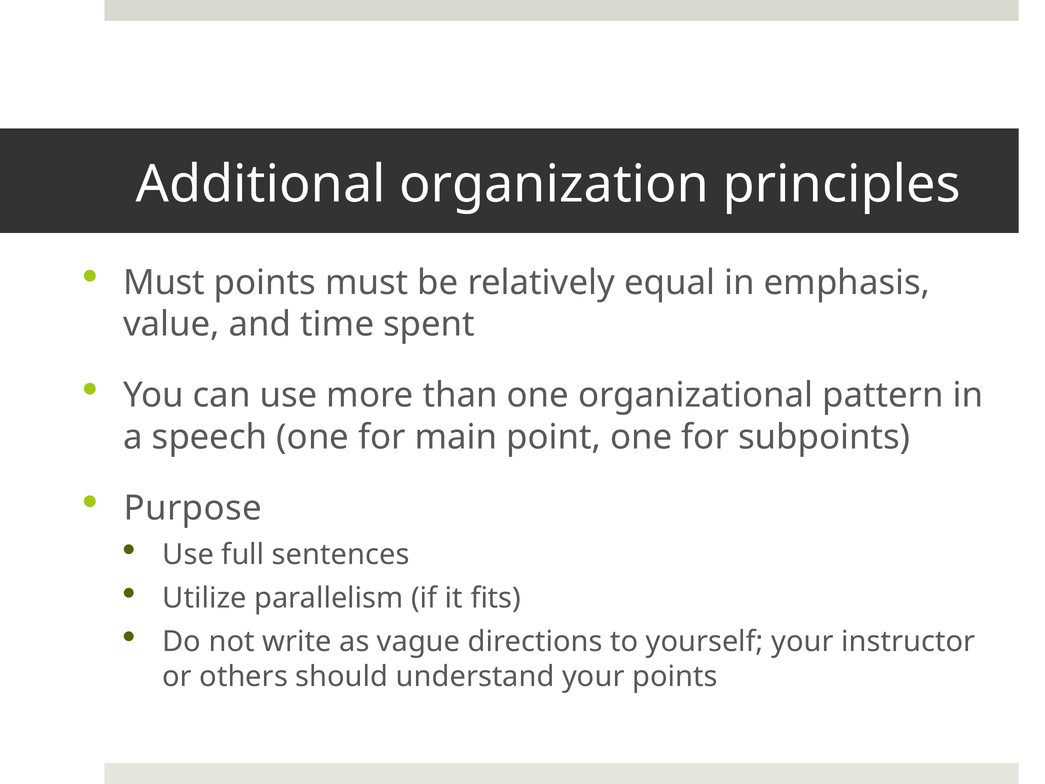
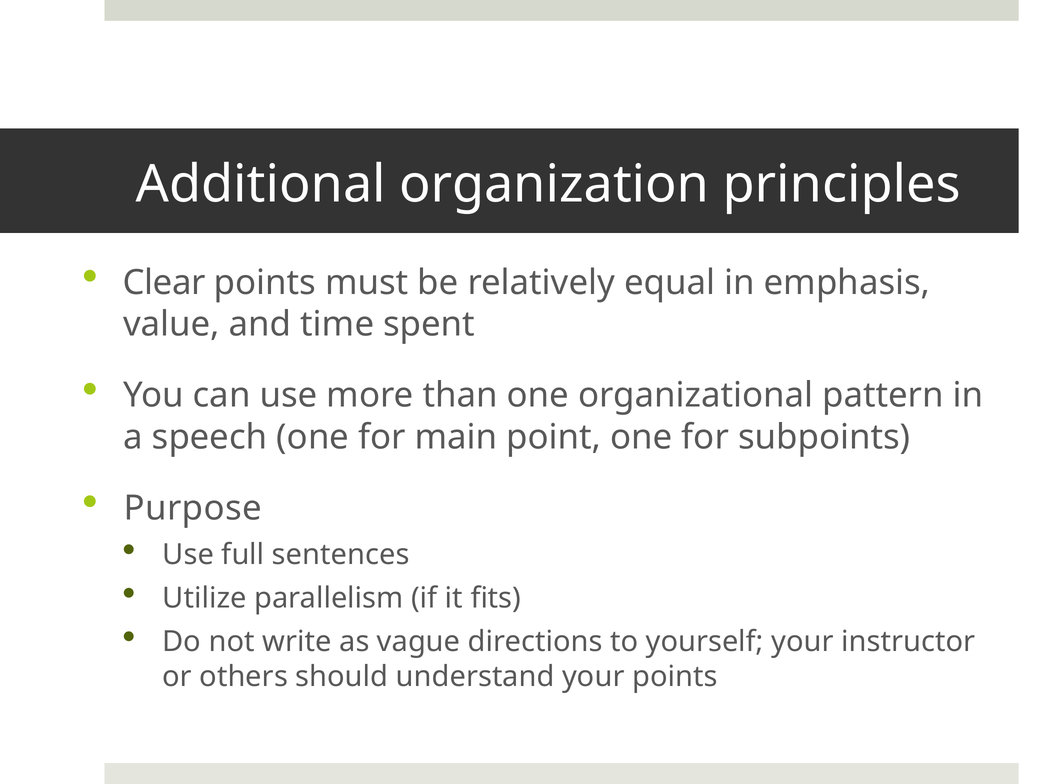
Must: Must -> Clear (164, 283)
